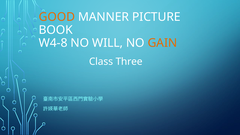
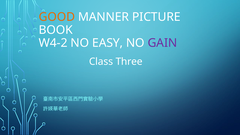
W4-8: W4-8 -> W4-2 (53, 43)
WILL: WILL -> EASY (108, 43)
GAIN colour: orange -> purple (162, 43)
